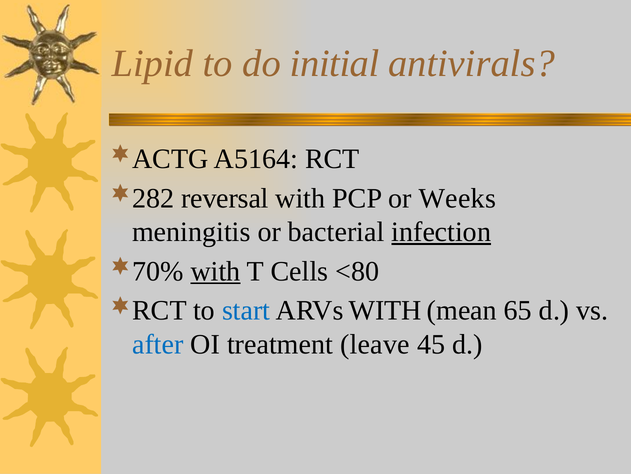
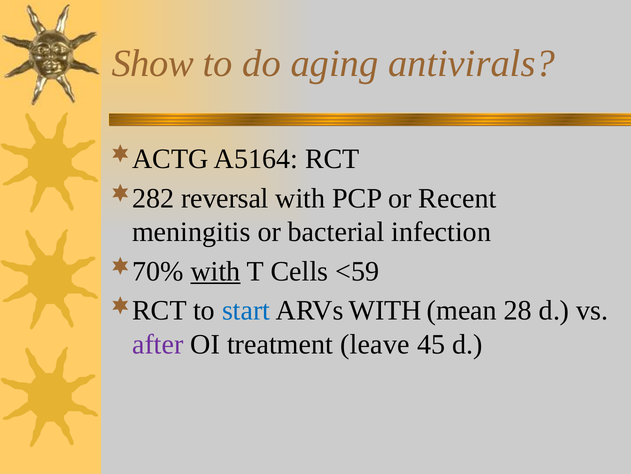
Lipid: Lipid -> Show (153, 63)
initial: initial -> aging (334, 63)
Weeks: Weeks -> Recent (457, 198)
infection underline: present -> none (441, 232)
<80: <80 -> <59 (357, 271)
65: 65 -> 28 (518, 310)
after colour: blue -> purple (158, 344)
